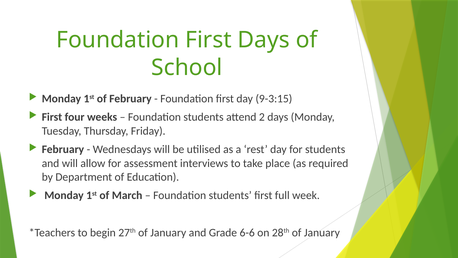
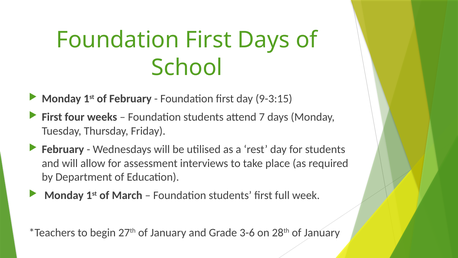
2: 2 -> 7 (262, 117)
6-6: 6-6 -> 3-6 (247, 232)
